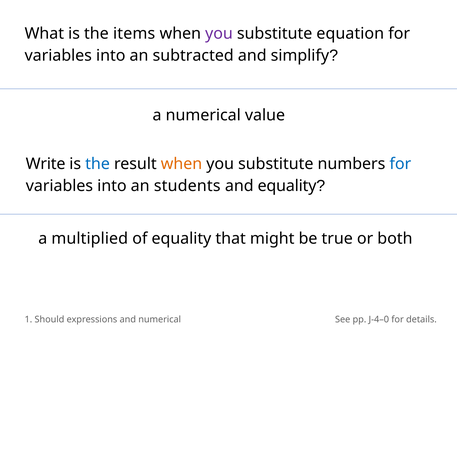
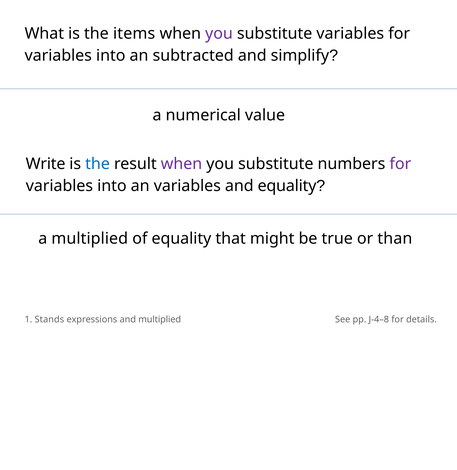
substitute equation: equation -> variables (350, 34)
when colour: orange -> purple (182, 164)
for colour: blue -> purple (400, 164)
an students: students -> variables (187, 186)
both: both -> than (395, 239)
Should: Should -> Stands (49, 319)
and numerical: numerical -> multiplied (160, 319)
J-4–0: J-4–0 -> J-4–8 (379, 319)
